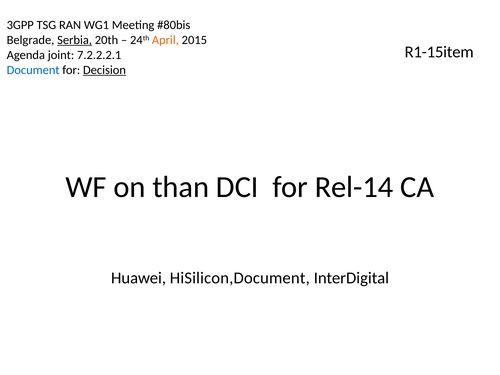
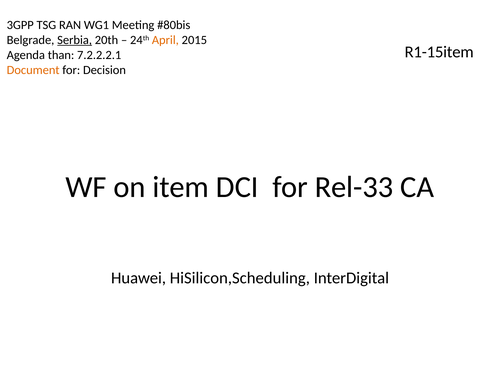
joint: joint -> than (61, 55)
Document colour: blue -> orange (33, 70)
Decision underline: present -> none (104, 70)
than: than -> item (181, 187)
Rel-14: Rel-14 -> Rel-33 (354, 187)
HiSilicon,Document: HiSilicon,Document -> HiSilicon,Scheduling (240, 278)
